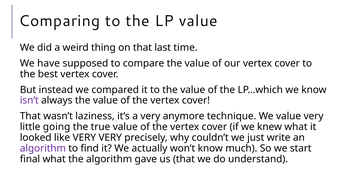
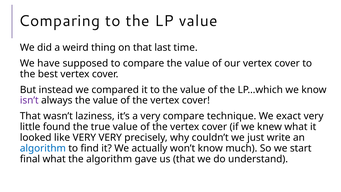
very anymore: anymore -> compare (184, 116)
We value: value -> exact (289, 116)
going: going -> found (57, 127)
algorithm colour: purple -> blue (43, 148)
